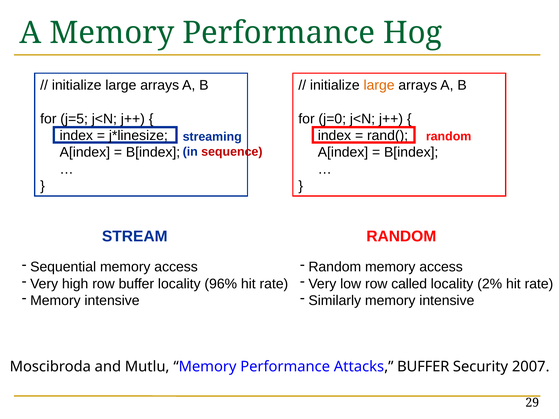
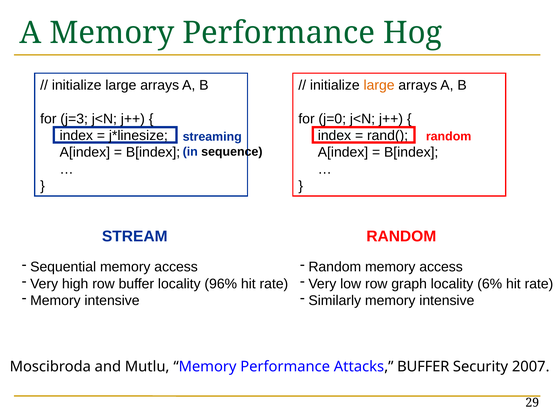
j=5: j=5 -> j=3 (74, 119)
sequence colour: red -> black (232, 152)
called: called -> graph (409, 284)
2%: 2% -> 6% (490, 284)
